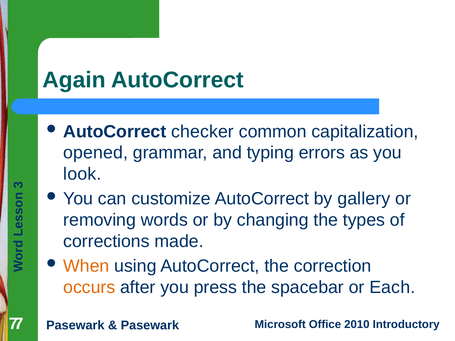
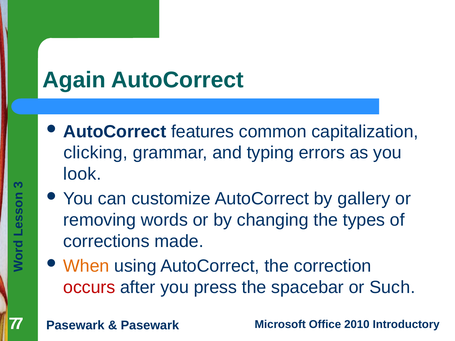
checker: checker -> features (203, 132)
opened: opened -> clicking (96, 153)
occurs colour: orange -> red (89, 287)
Each: Each -> Such (392, 287)
